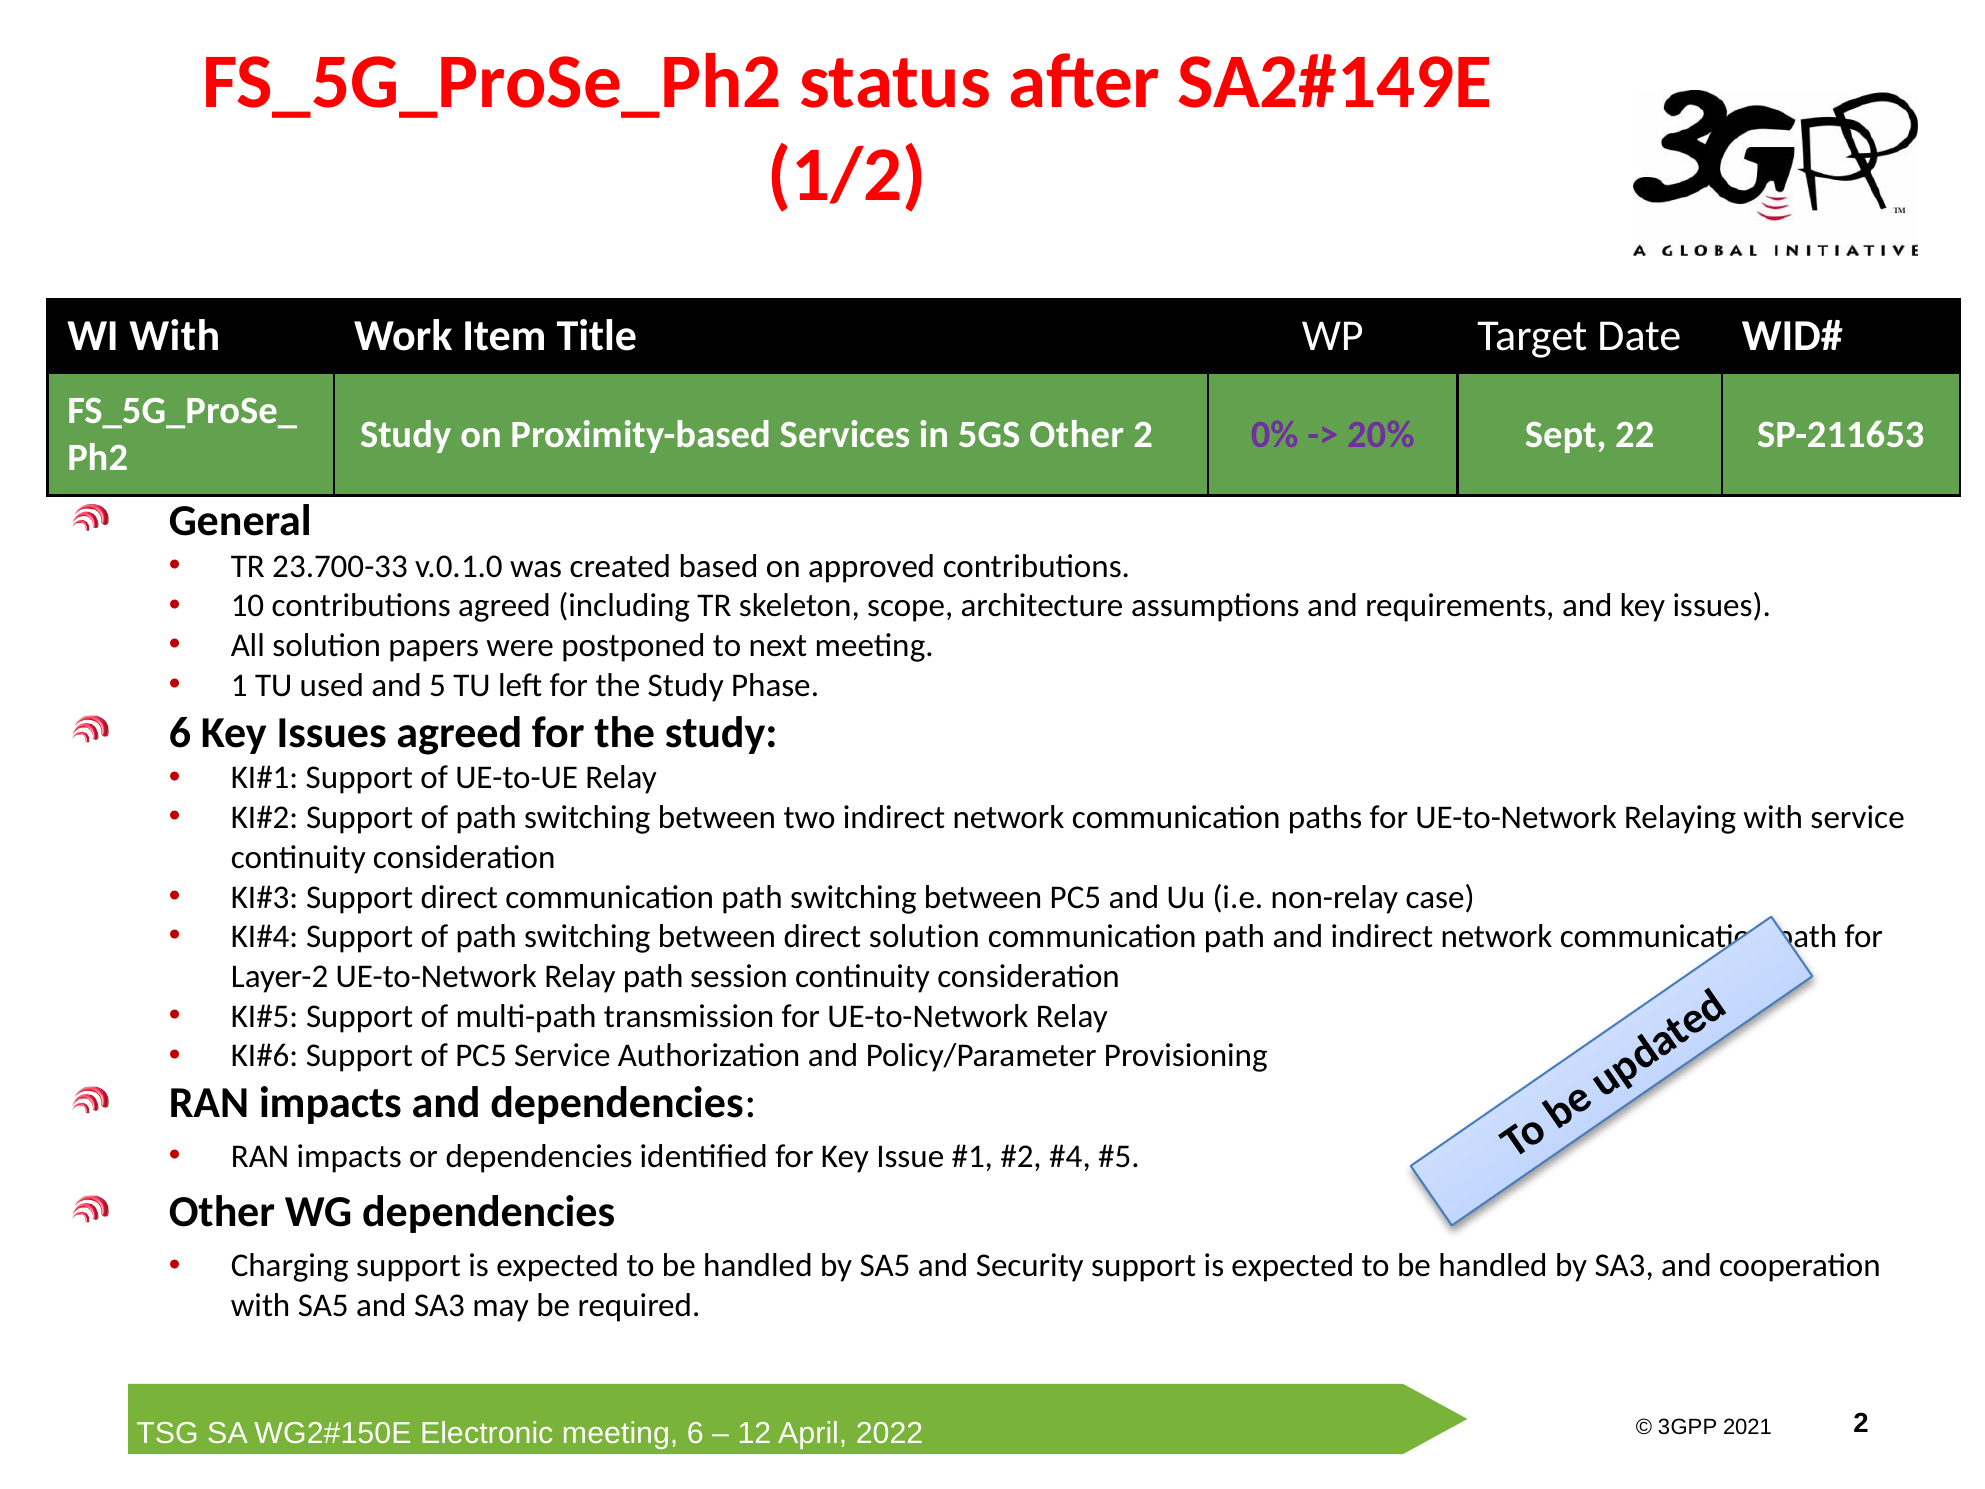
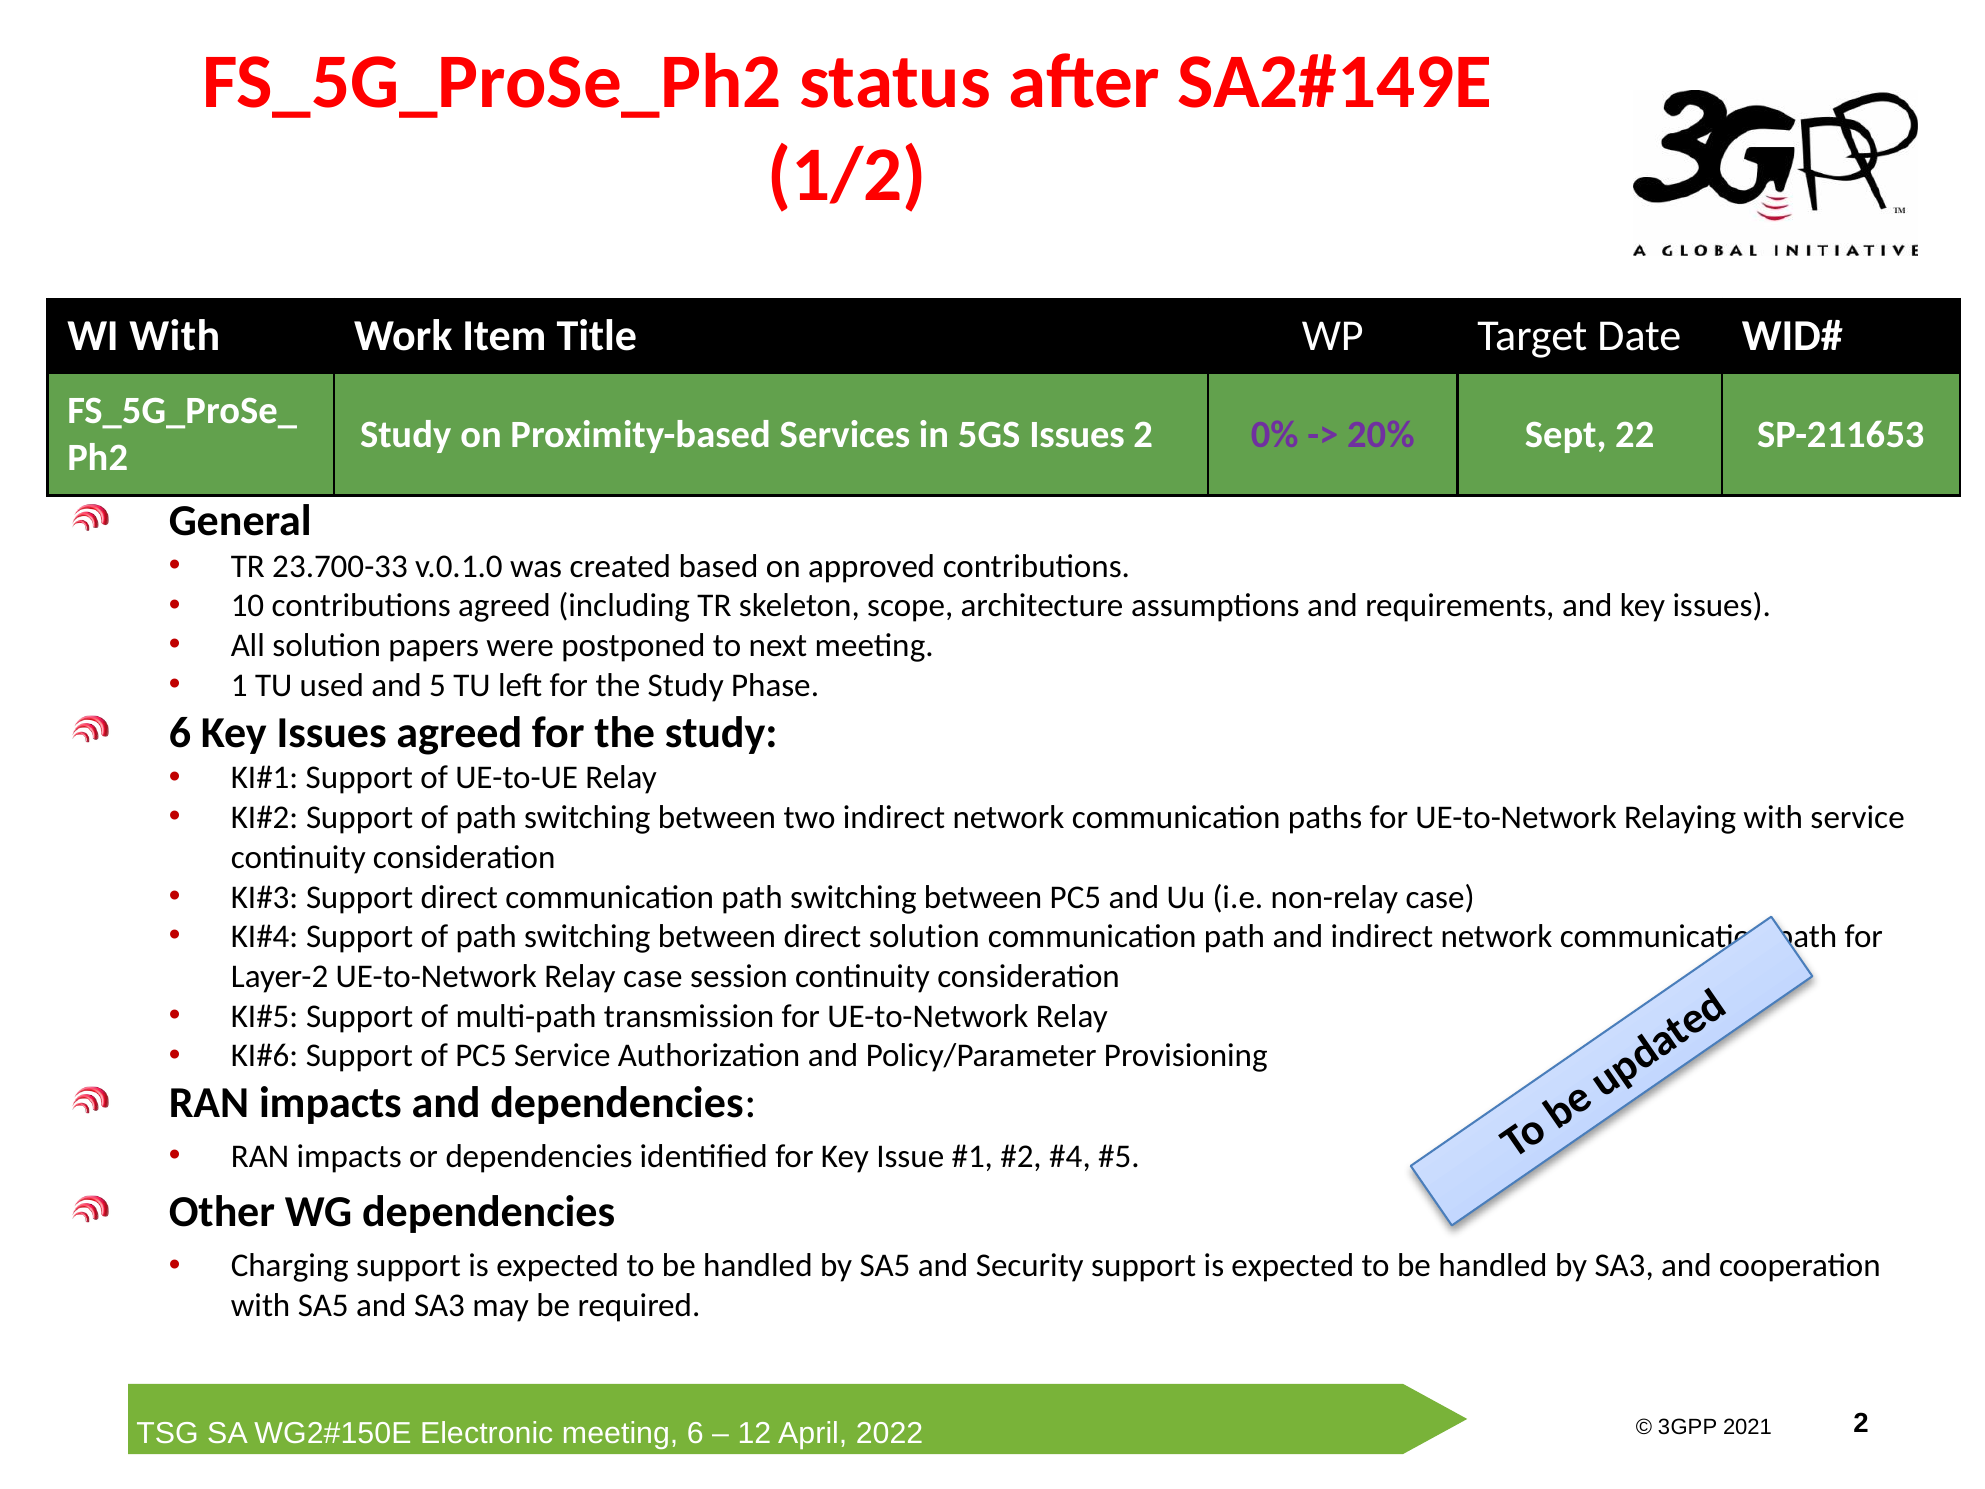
5GS Other: Other -> Issues (1077, 435)
Relay path: path -> case (653, 976)
